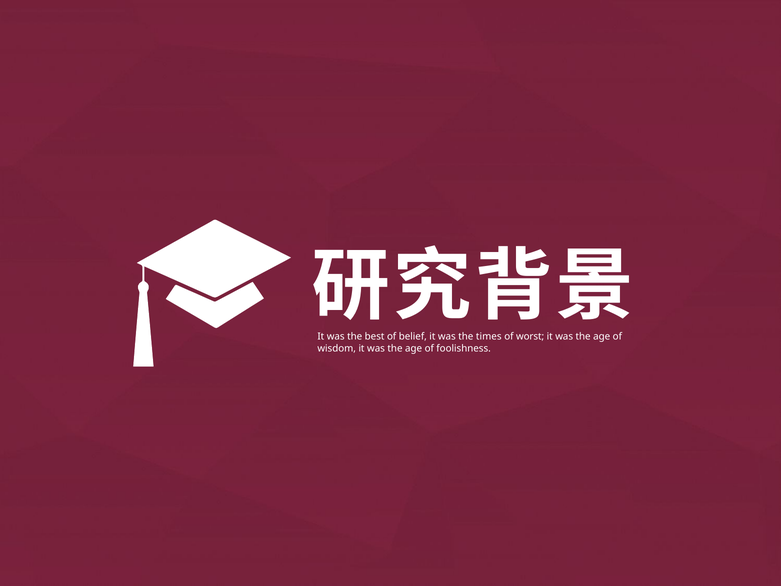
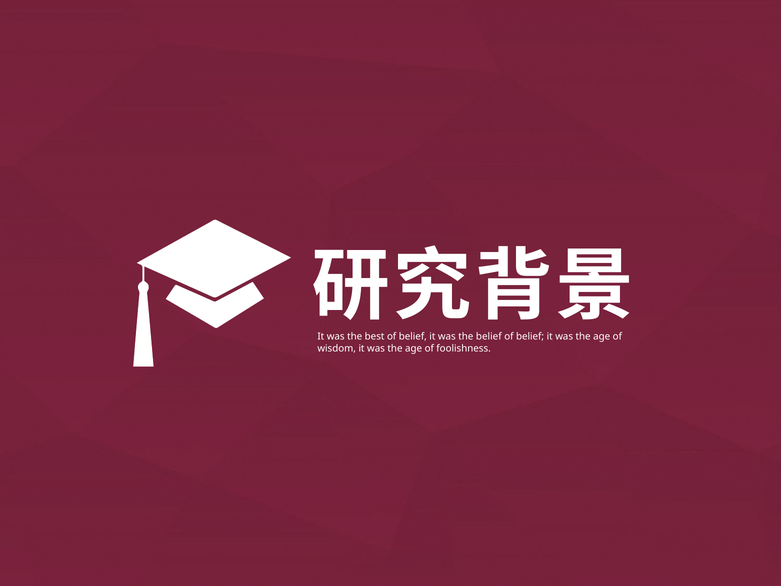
the times: times -> belief (489, 336)
worst: worst -> belief (530, 336)
